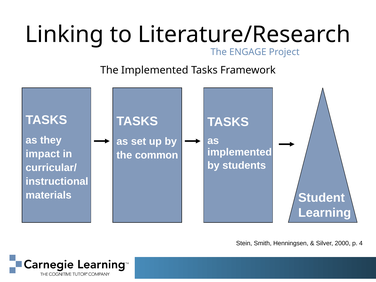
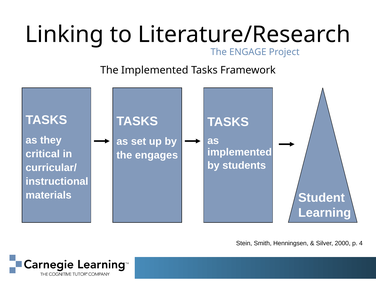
impact: impact -> critical (43, 154)
common: common -> engages (156, 155)
